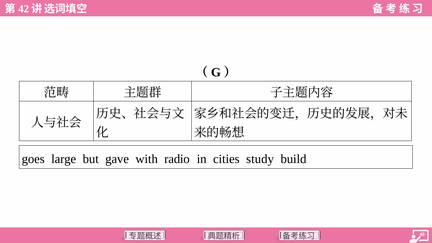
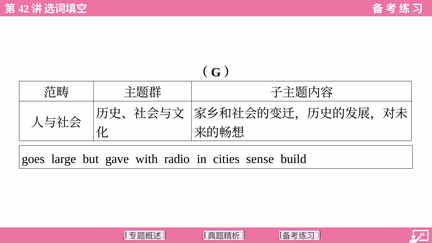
study: study -> sense (260, 159)
